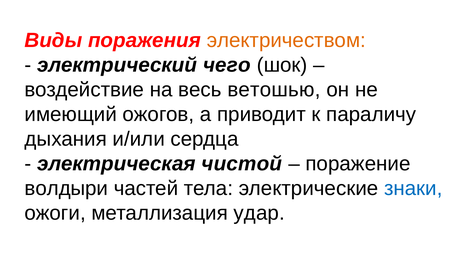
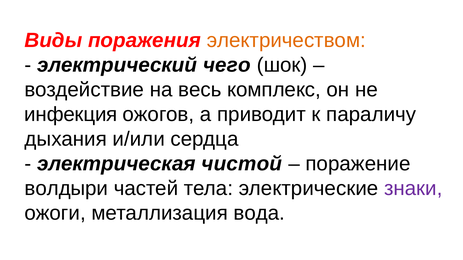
ветошью: ветошью -> комплекс (274, 90)
имеющий: имеющий -> инфекция (71, 115)
знаки colour: blue -> purple (413, 189)
удар: удар -> вода (259, 213)
